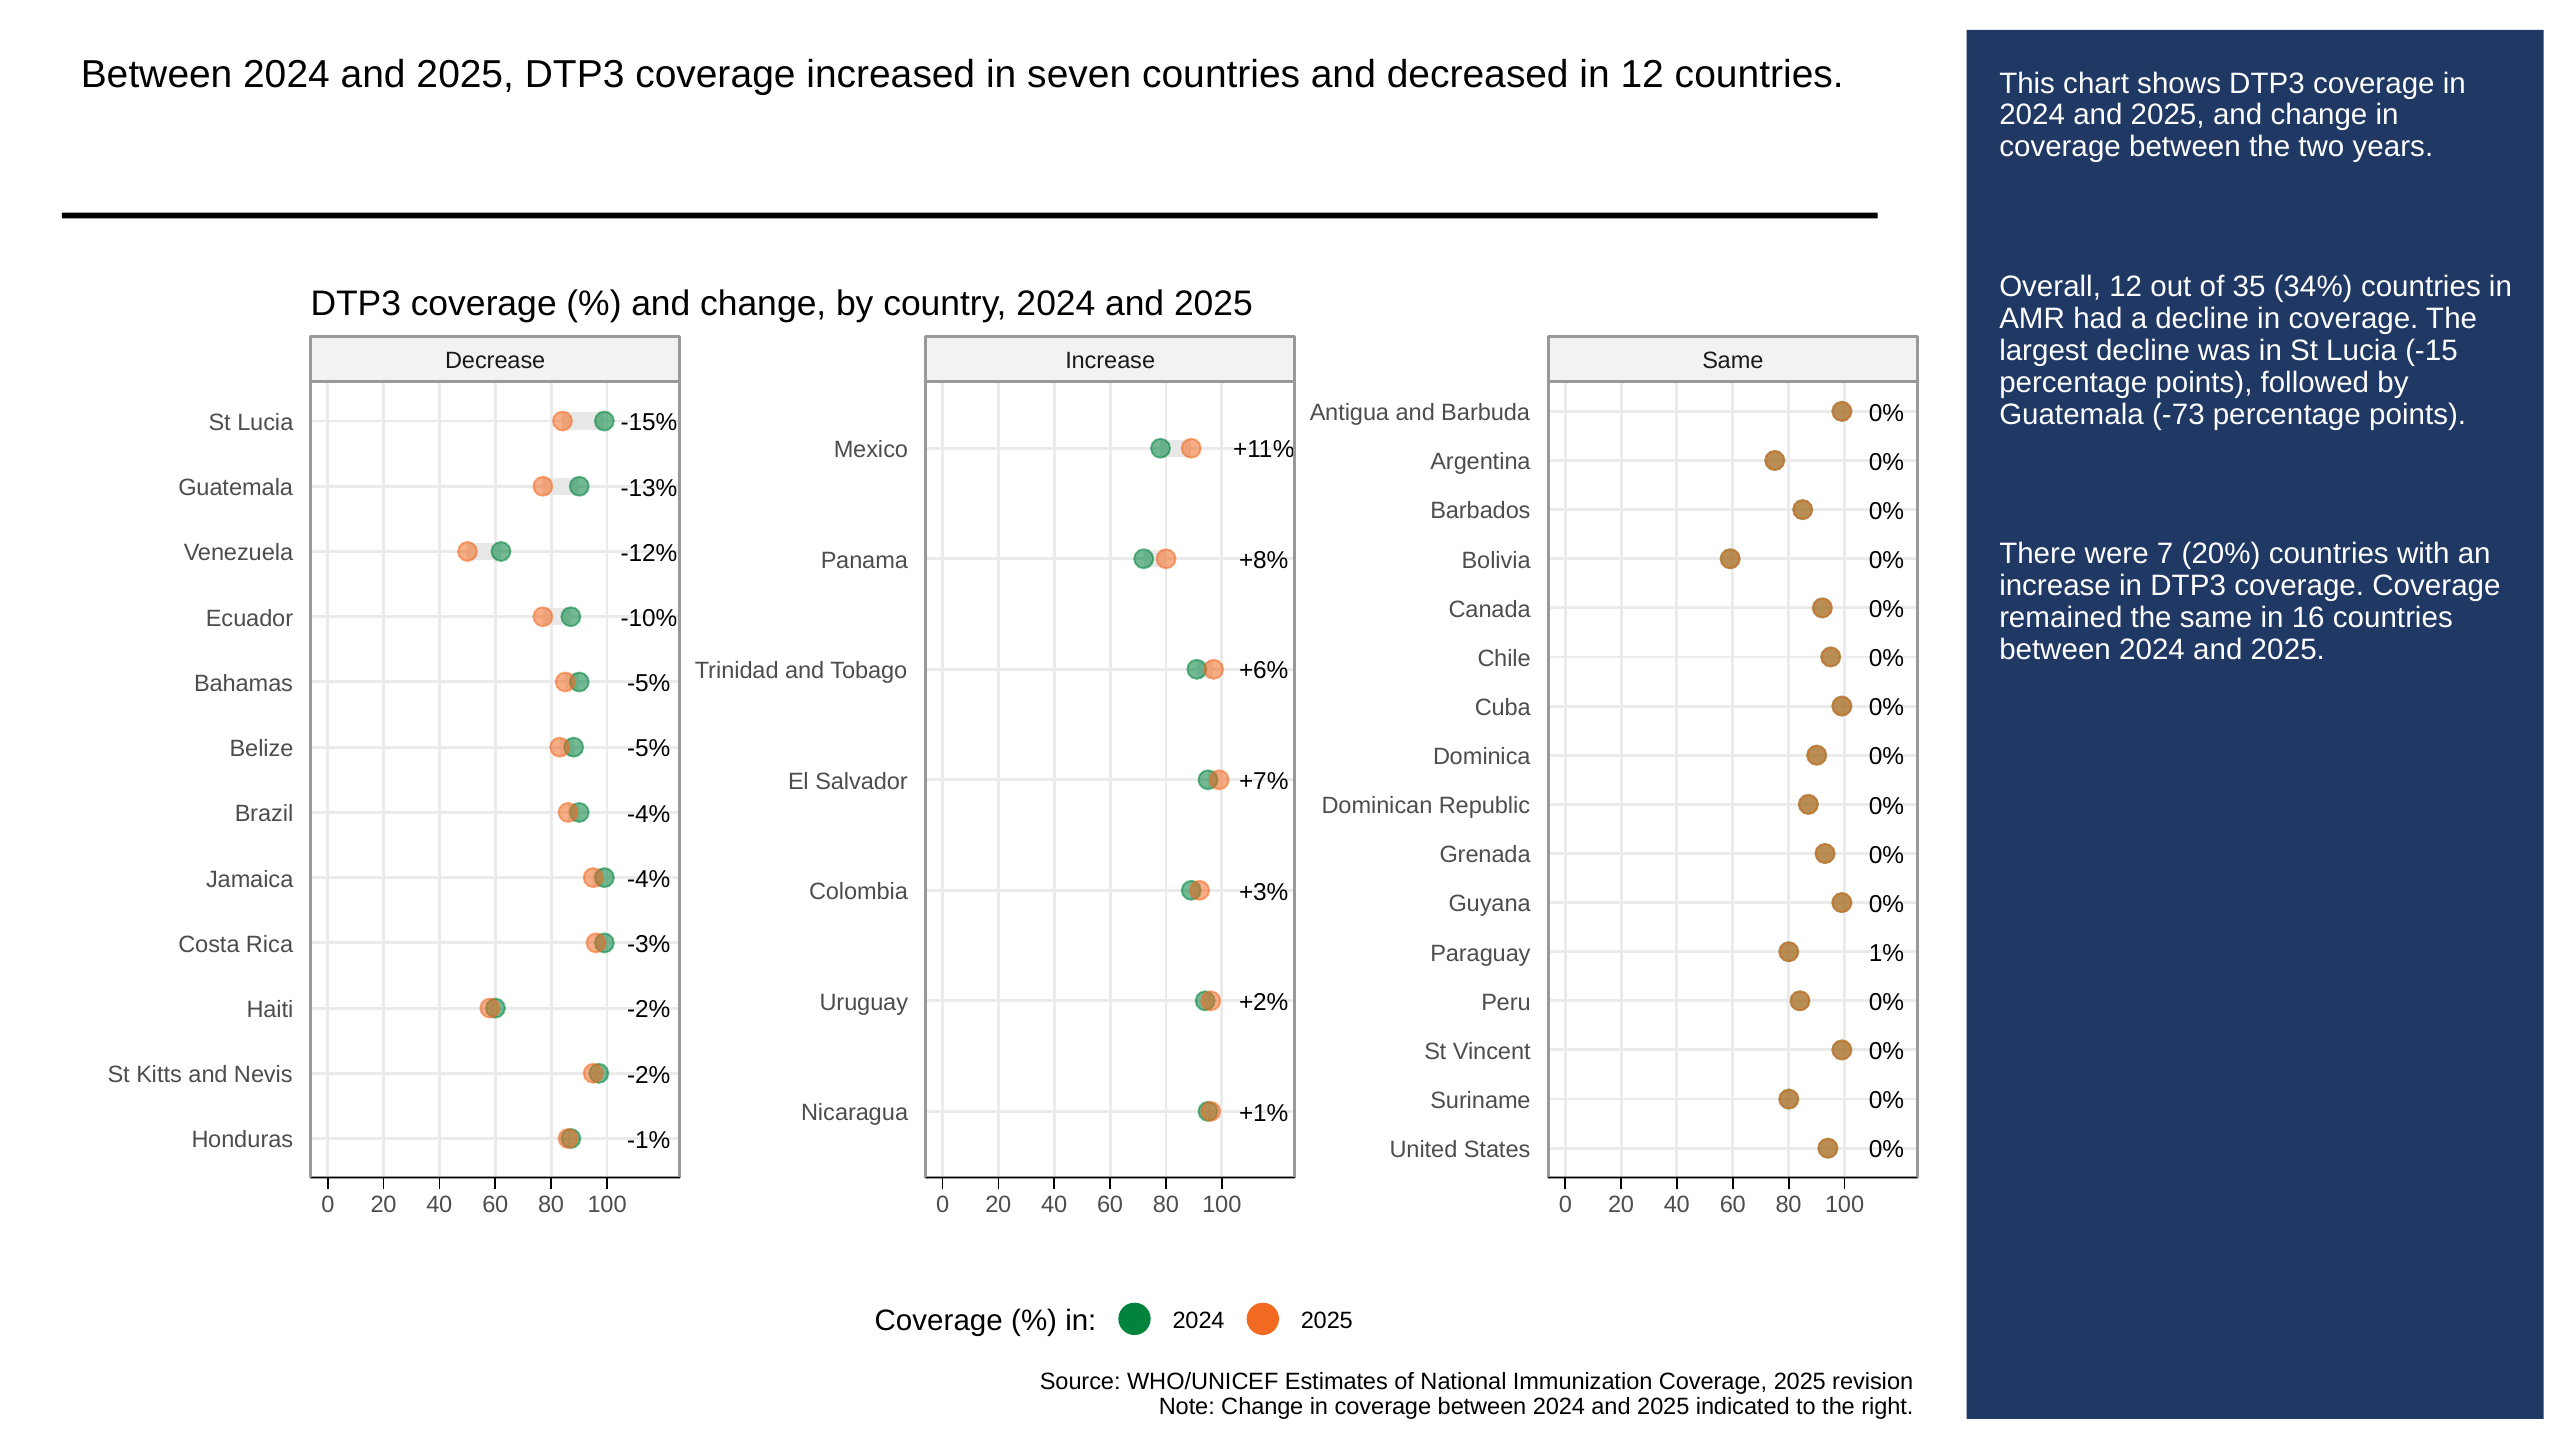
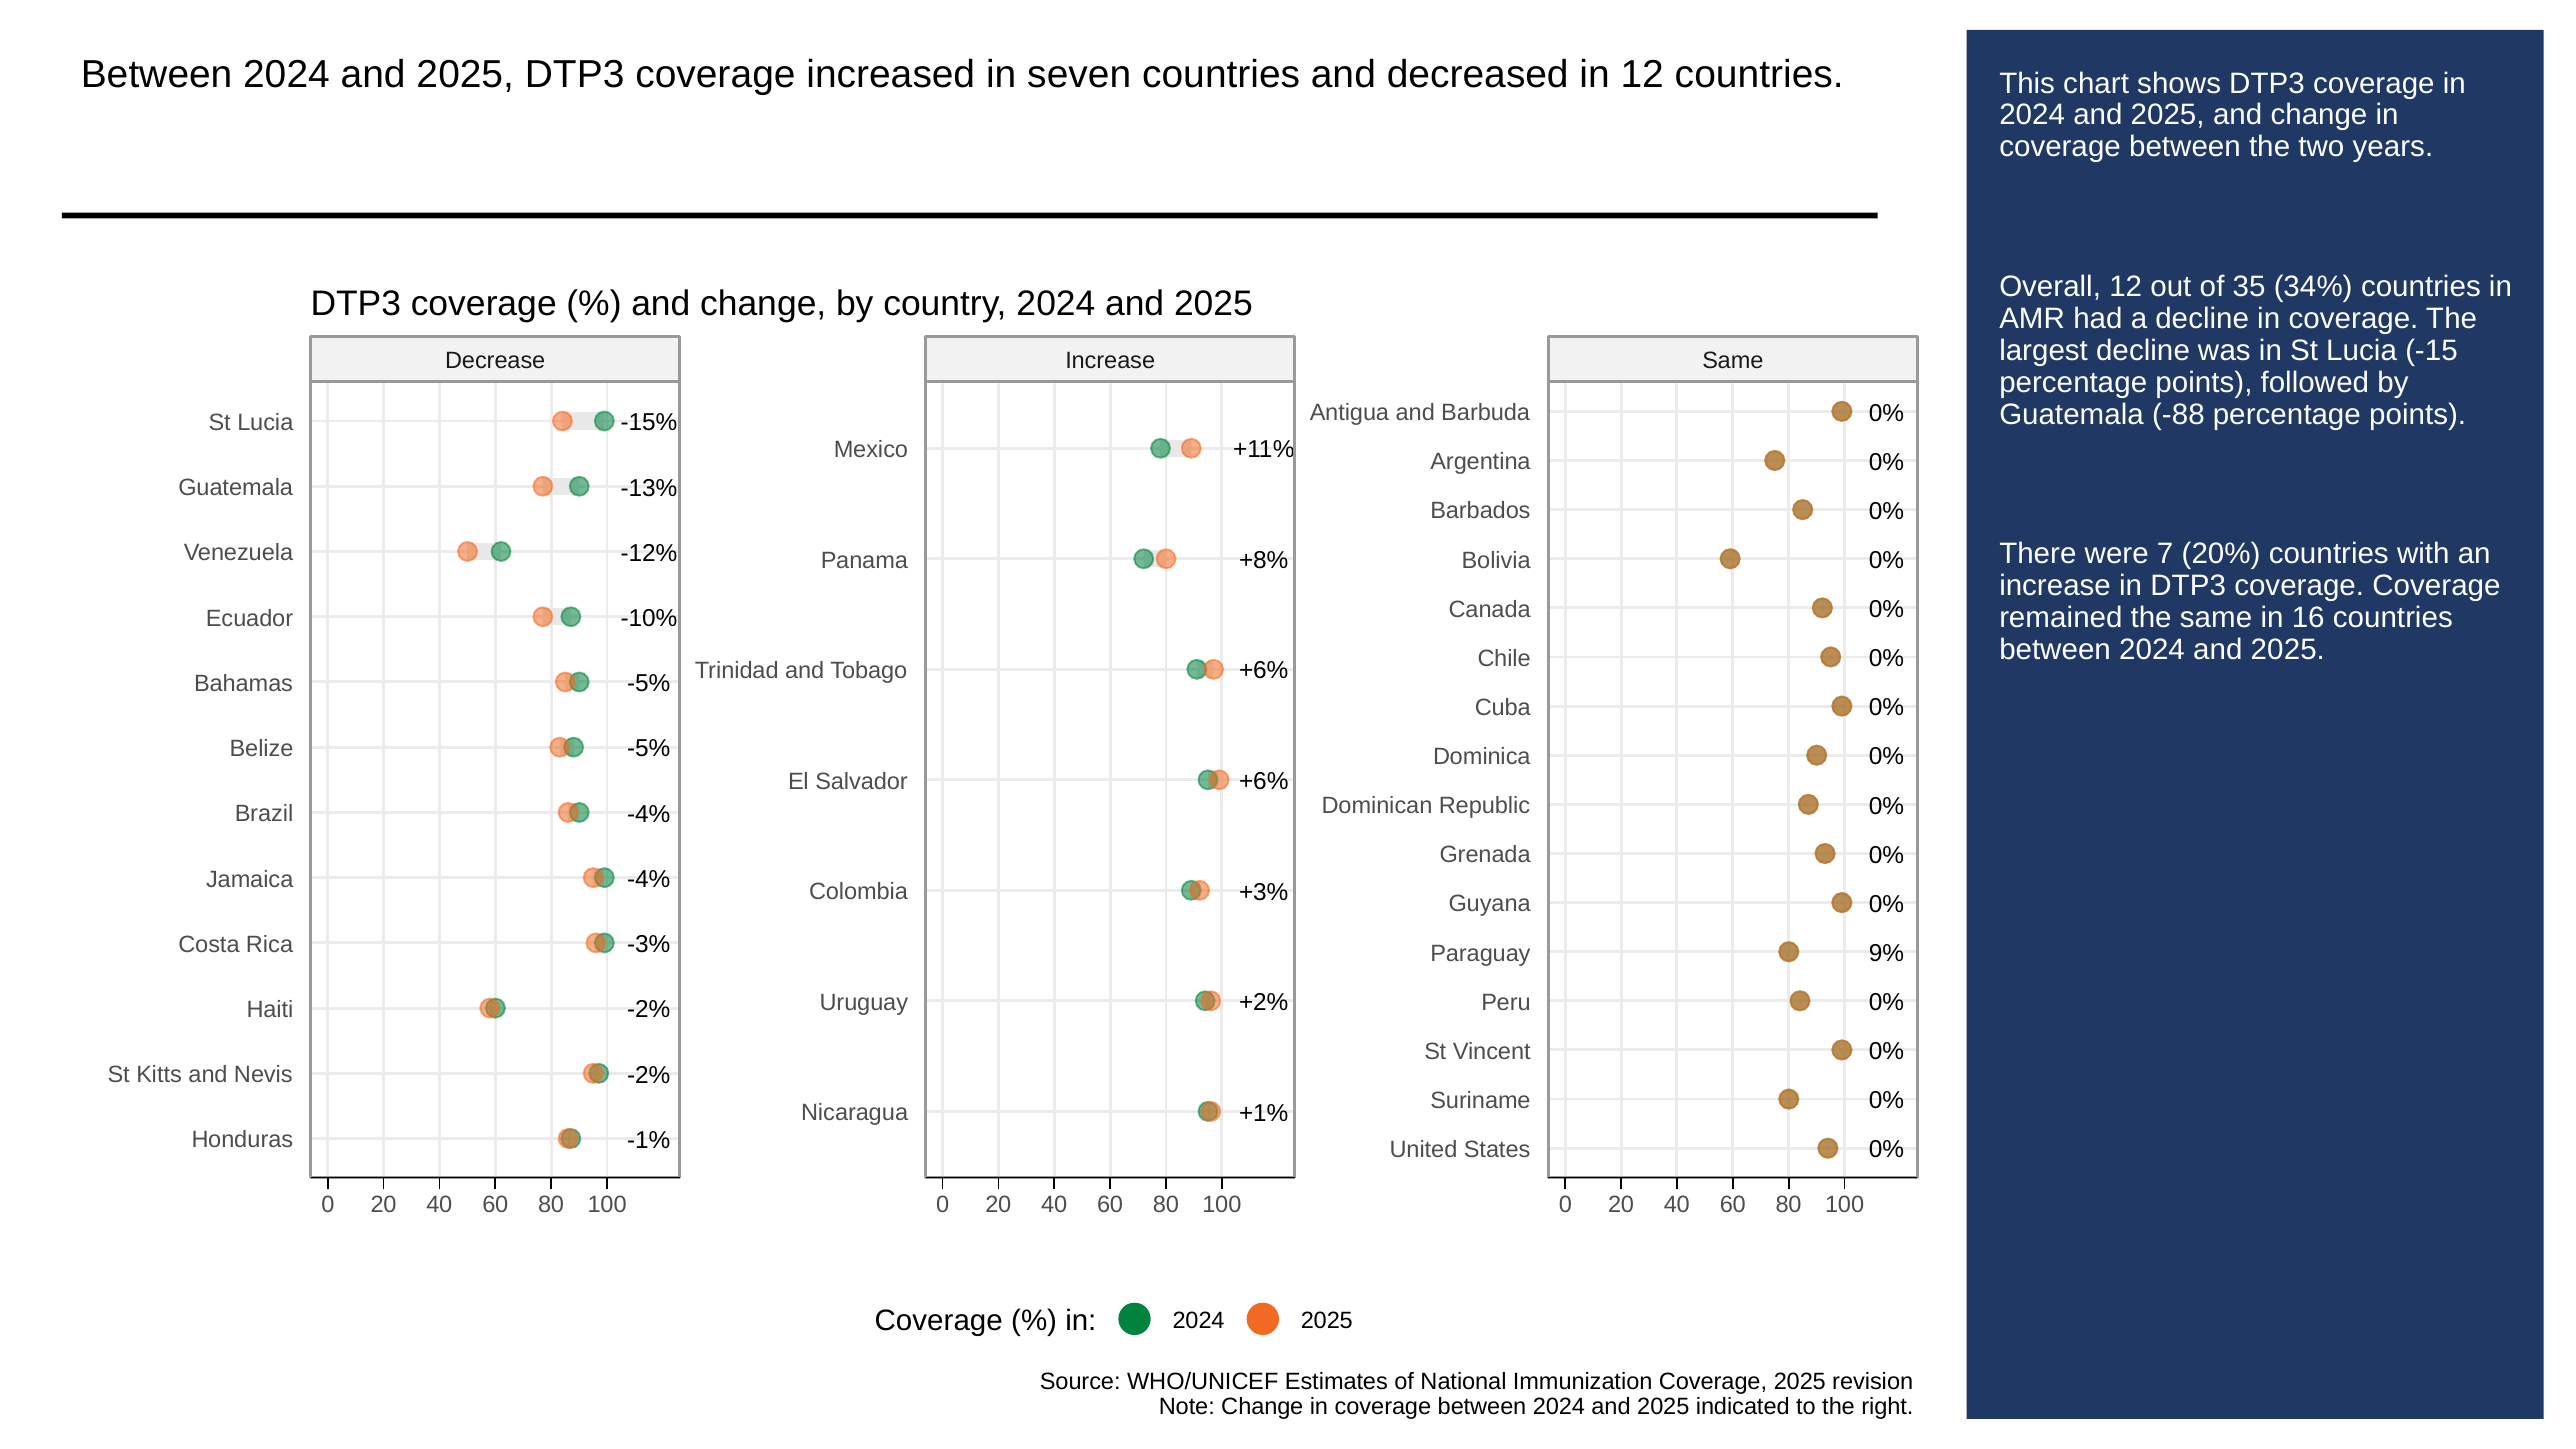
-73: -73 -> -88 (2178, 414)
+7%: +7% -> +6% (1264, 781)
1%: 1% -> 9% (1887, 953)
